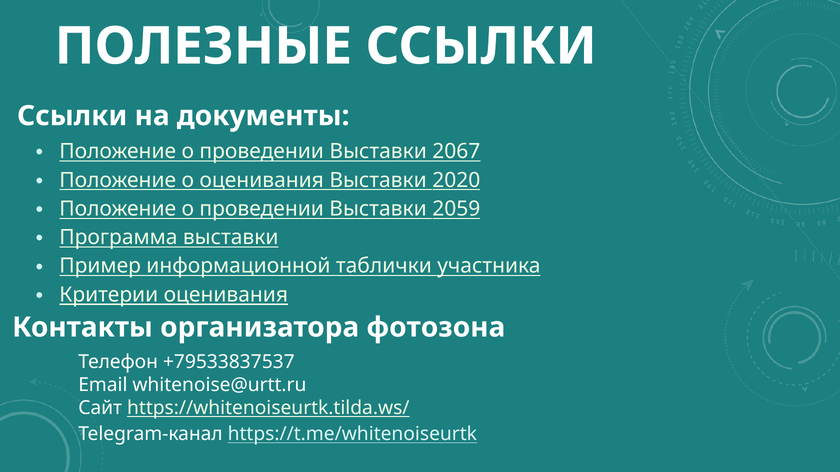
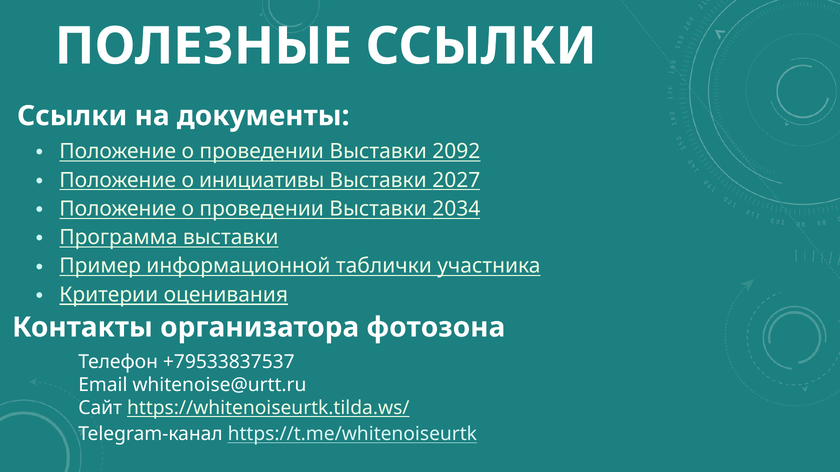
2067: 2067 -> 2092 (456, 152)
о оценивания: оценивания -> инициативы (262, 180)
2020: 2020 -> 2027 (456, 180)
2059: 2059 -> 2034 (456, 209)
